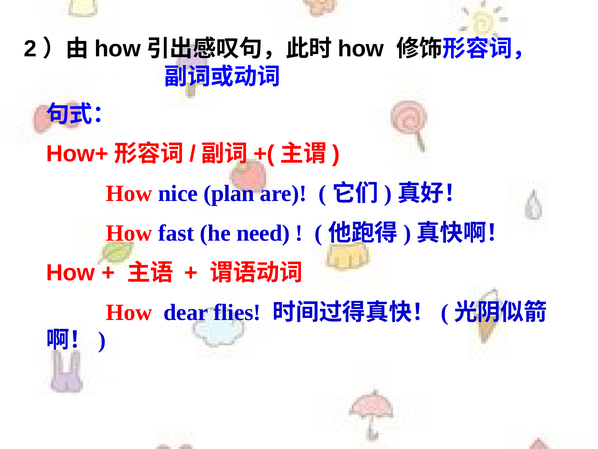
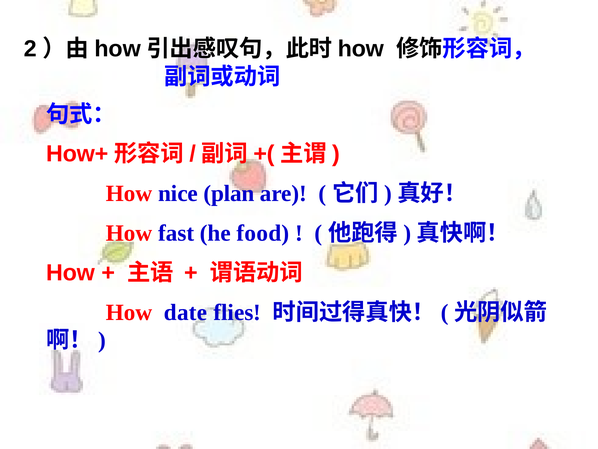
need: need -> food (263, 233)
dear: dear -> date (186, 312)
